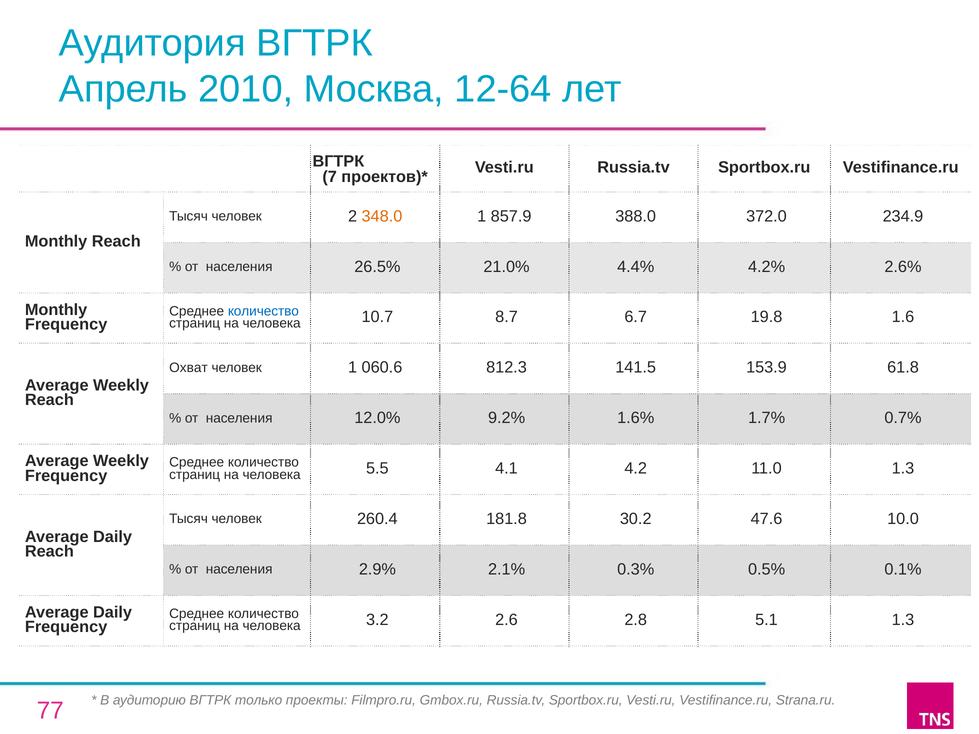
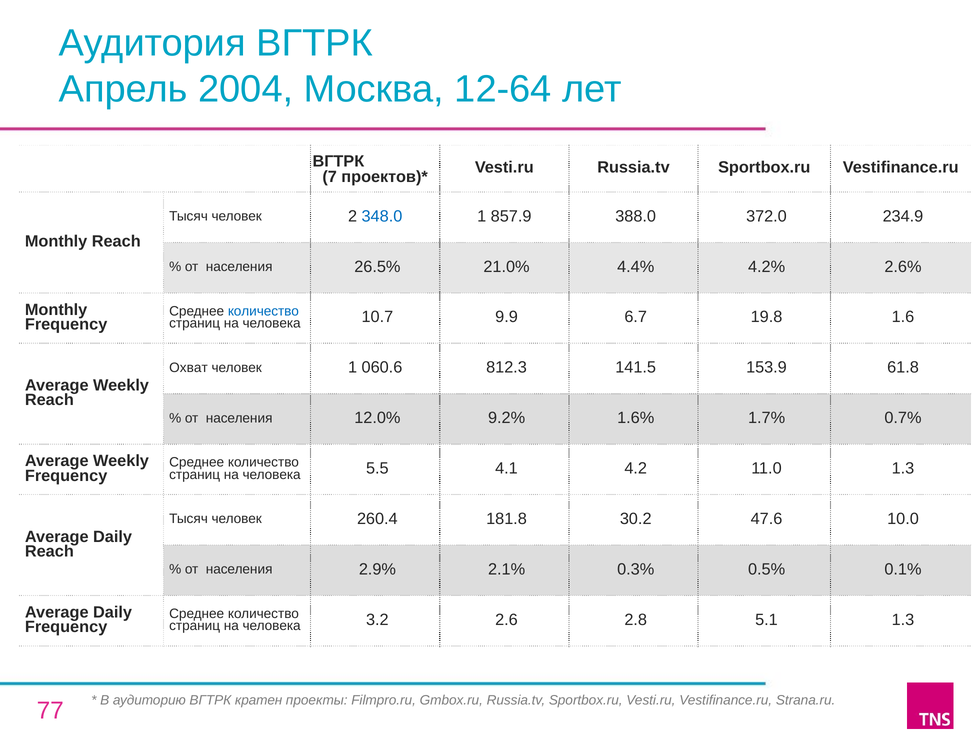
2010: 2010 -> 2004 (246, 89)
348.0 colour: orange -> blue (382, 216)
8.7: 8.7 -> 9.9 (507, 317)
только: только -> кратен (259, 701)
